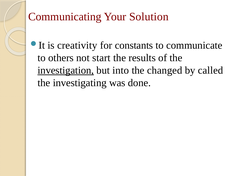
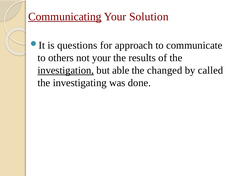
Communicating underline: none -> present (65, 17)
creativity: creativity -> questions (77, 45)
constants: constants -> approach (134, 45)
not start: start -> your (101, 58)
into: into -> able (121, 70)
